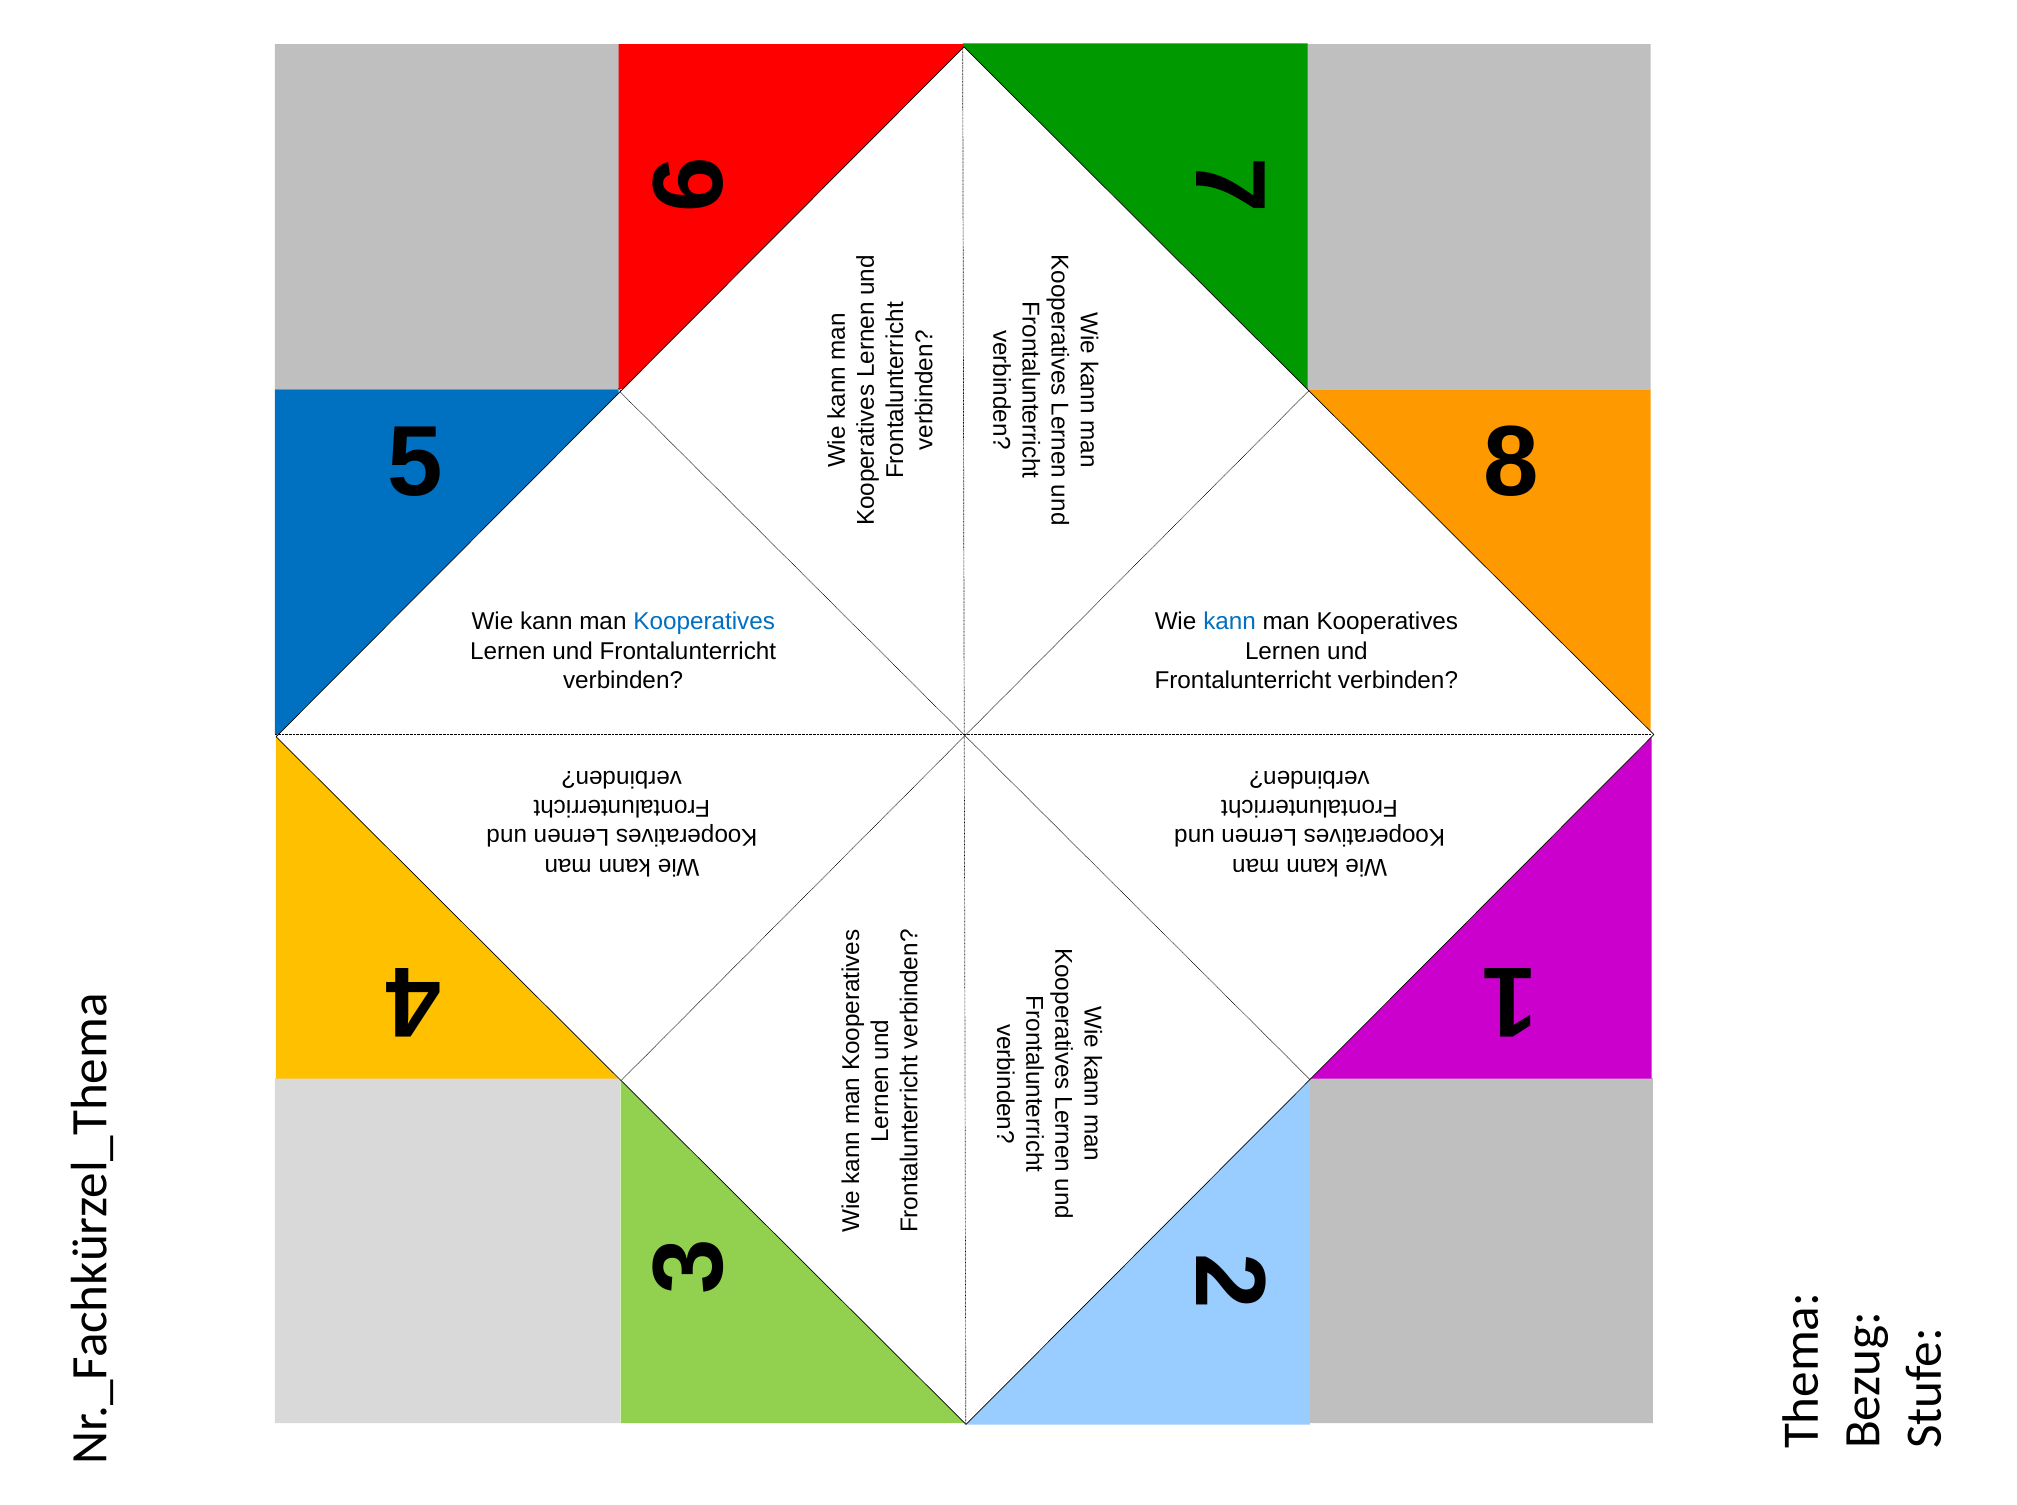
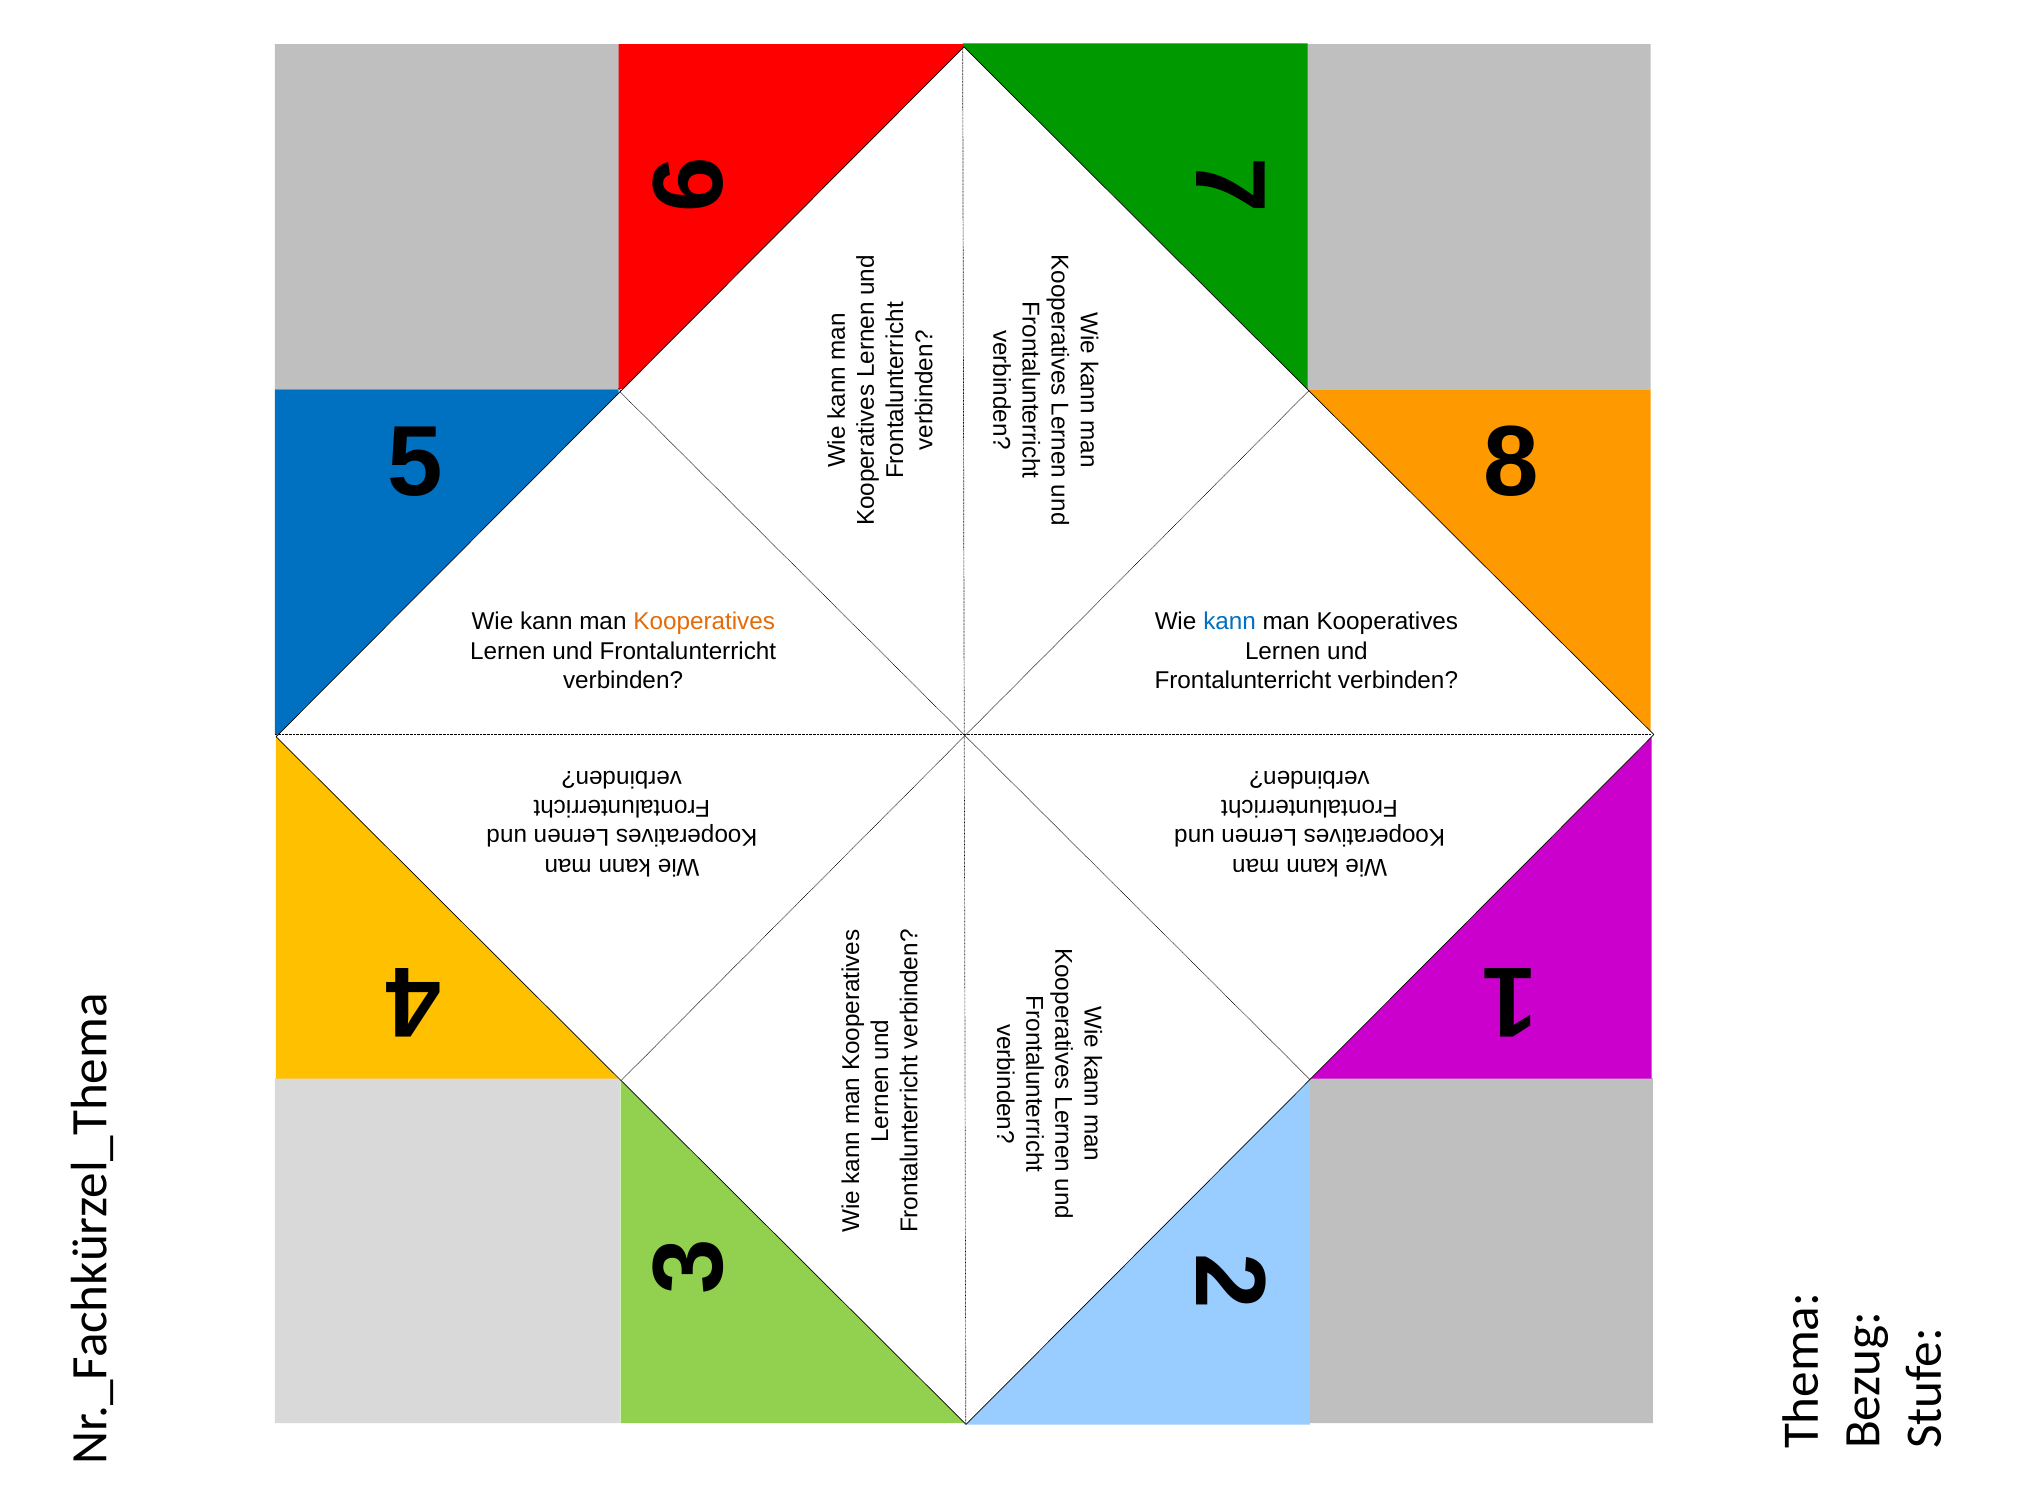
Kooperatives colour: blue -> orange (704, 622)
